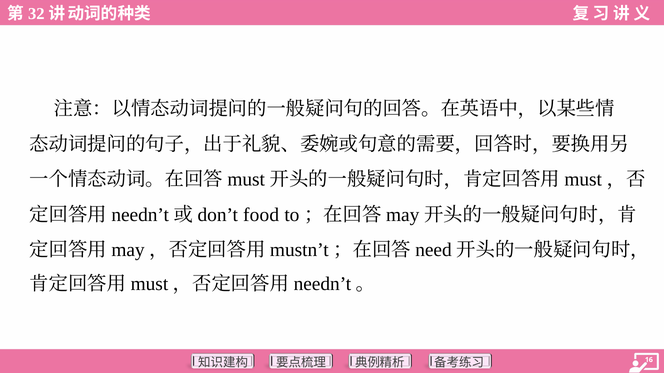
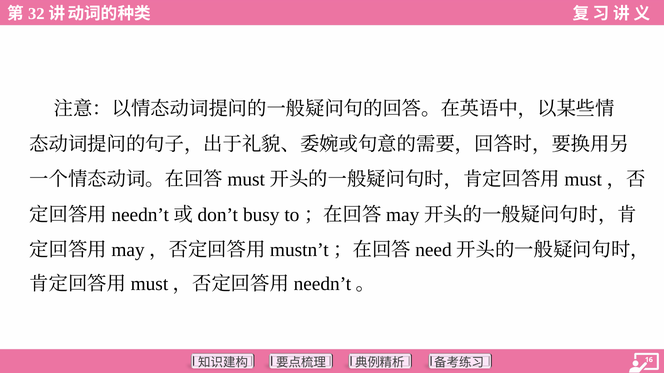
food: food -> busy (261, 215)
